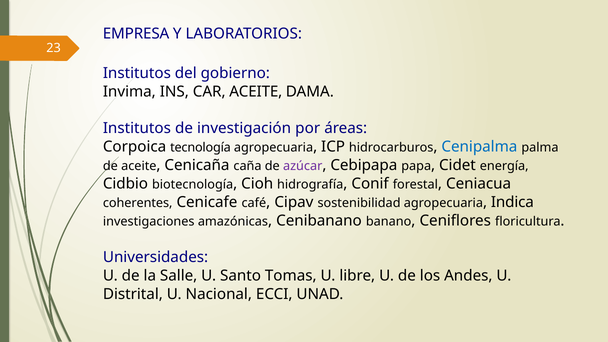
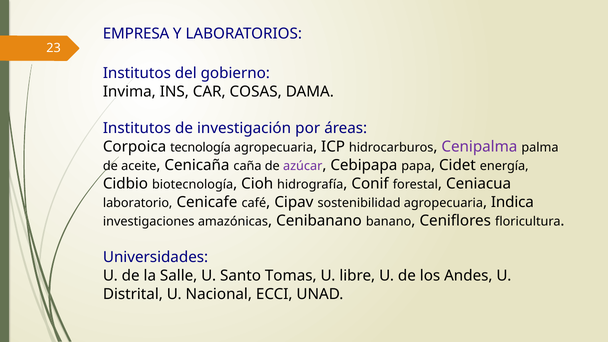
CAR ACEITE: ACEITE -> COSAS (256, 92)
Cenipalma colour: blue -> purple (479, 147)
coherentes: coherentes -> laboratorio (138, 203)
